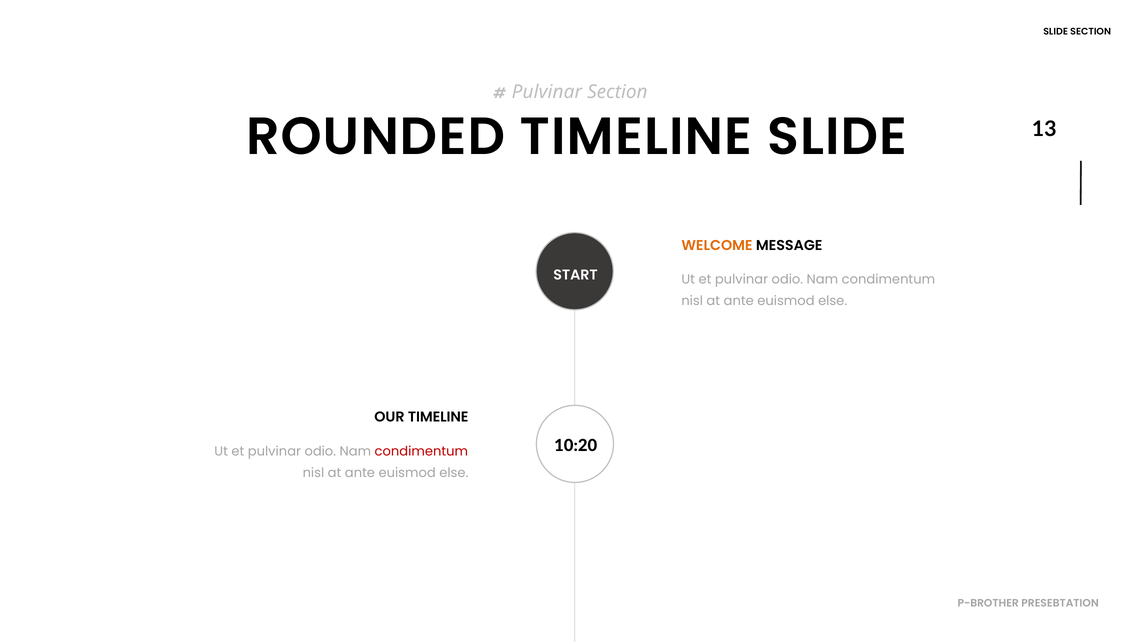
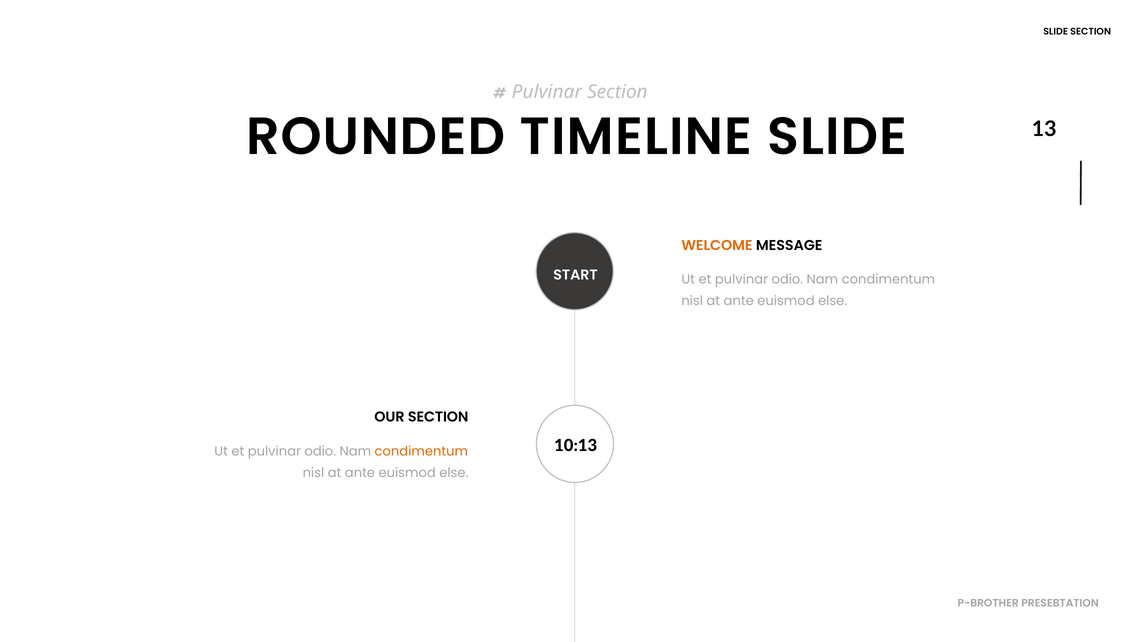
OUR TIMELINE: TIMELINE -> SECTION (438, 417)
10:20: 10:20 -> 10:13 (576, 446)
condimentum colour: red -> orange (421, 451)
